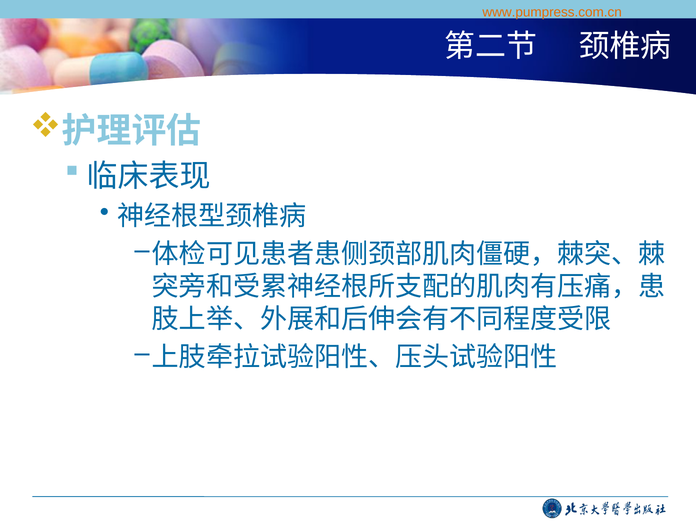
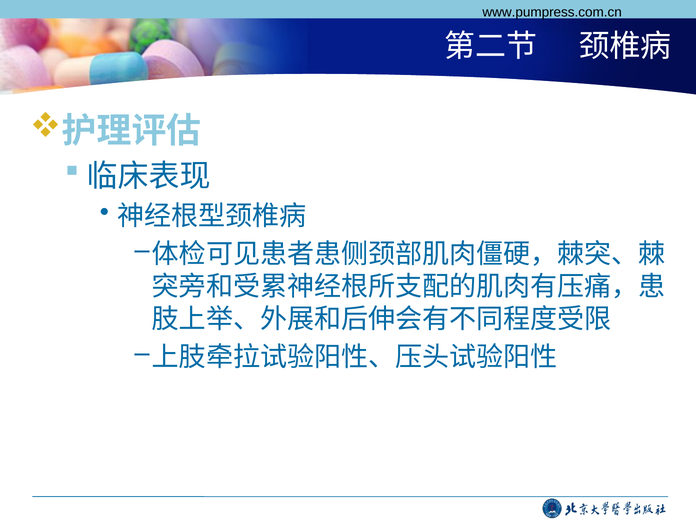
www.pumpress.com.cn colour: orange -> black (552, 12)
